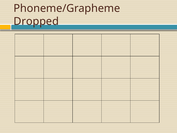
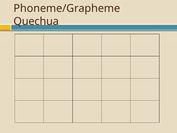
Dropped: Dropped -> Quechua (36, 21)
